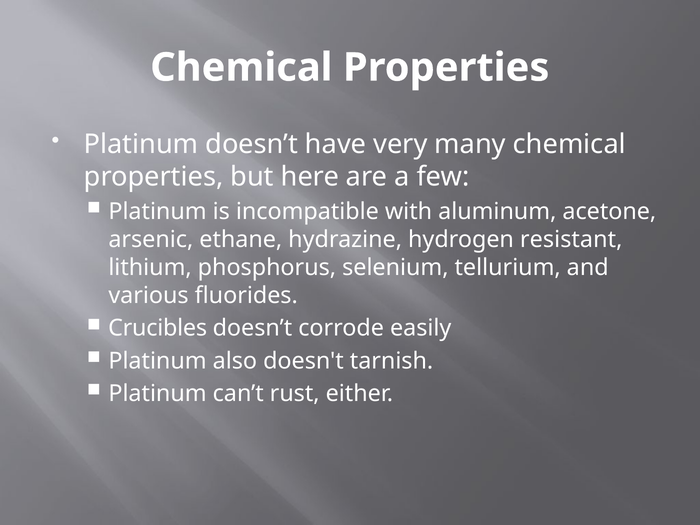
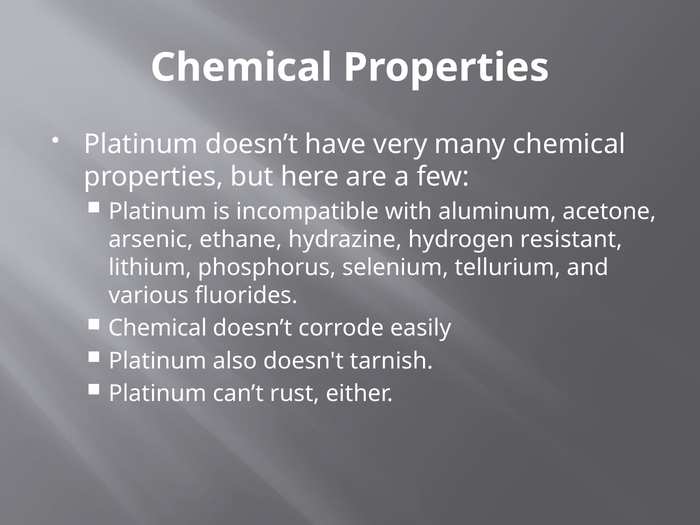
Crucibles: Crucibles -> Chemical (158, 328)
